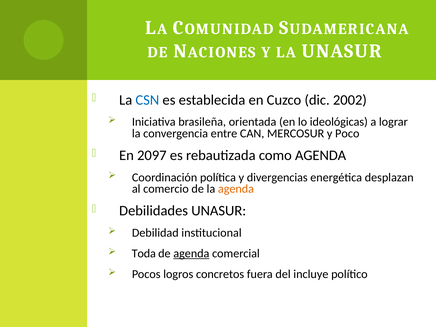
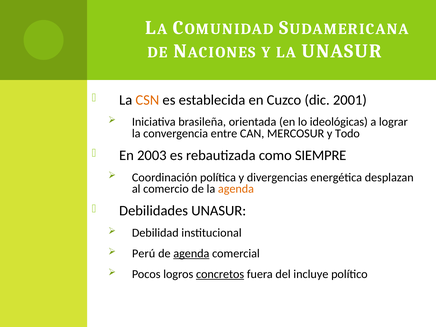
CSN colour: blue -> orange (147, 100)
2002: 2002 -> 2001 (350, 100)
Poco: Poco -> Todo (347, 134)
2097: 2097 -> 2003 (152, 155)
como AGENDA: AGENDA -> SIEMPRE (321, 155)
Toda: Toda -> Perú (144, 253)
concretos underline: none -> present (220, 274)
